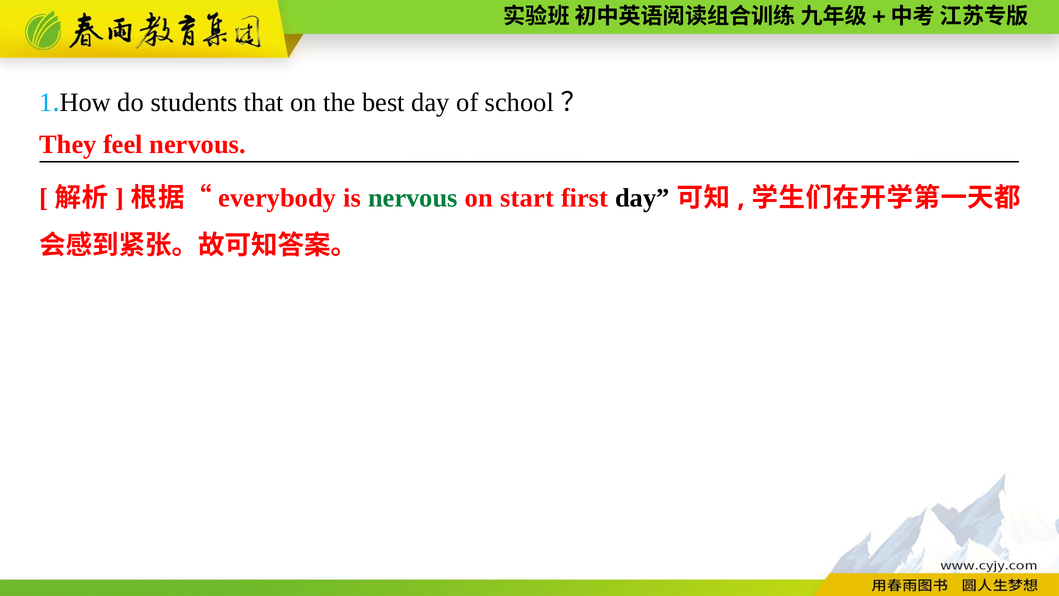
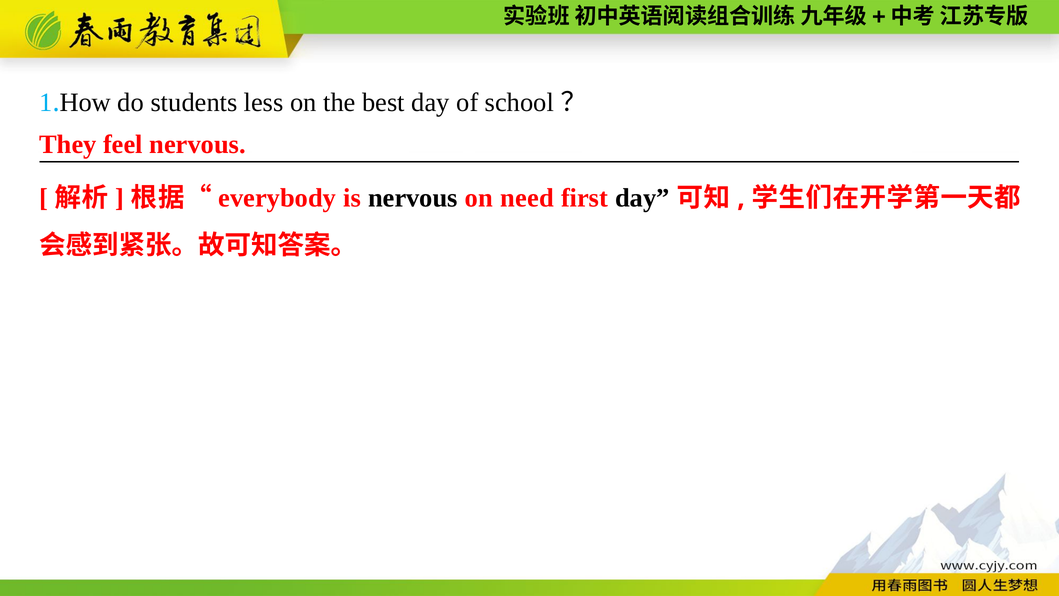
that: that -> less (264, 102)
nervous colour: green -> black (413, 198)
start: start -> need (527, 198)
